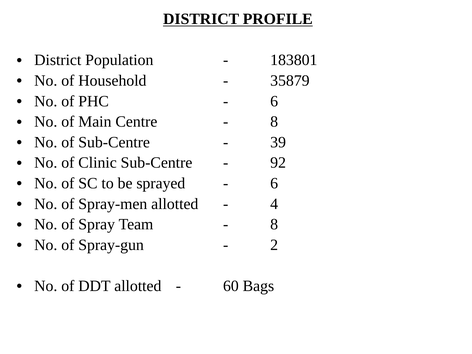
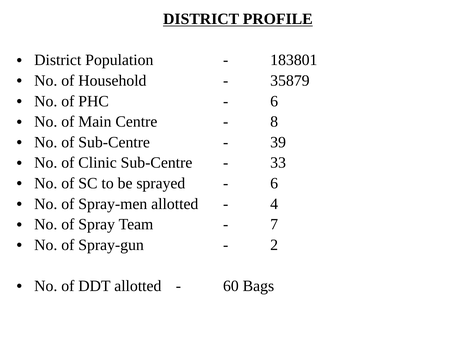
92: 92 -> 33 (278, 163)
8: 8 -> 7 (274, 224)
